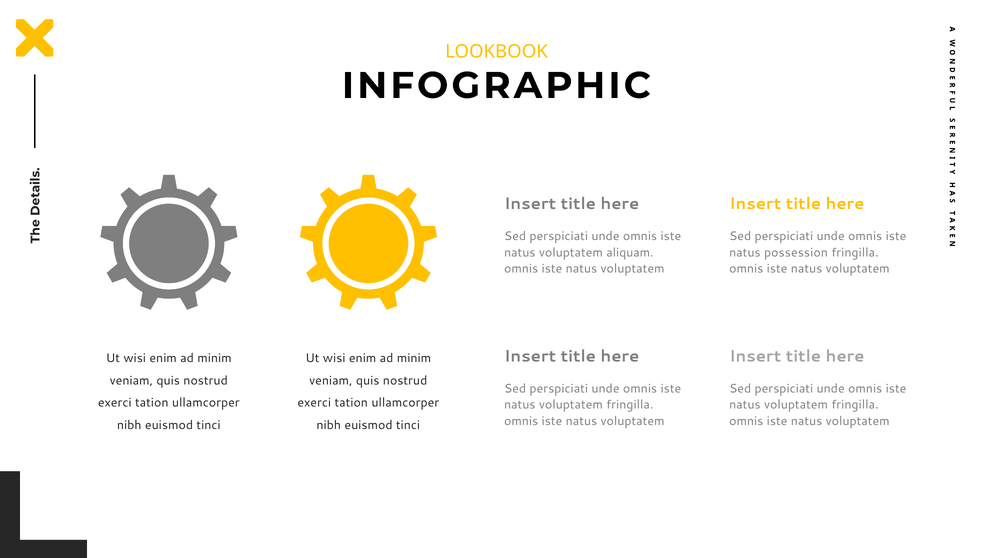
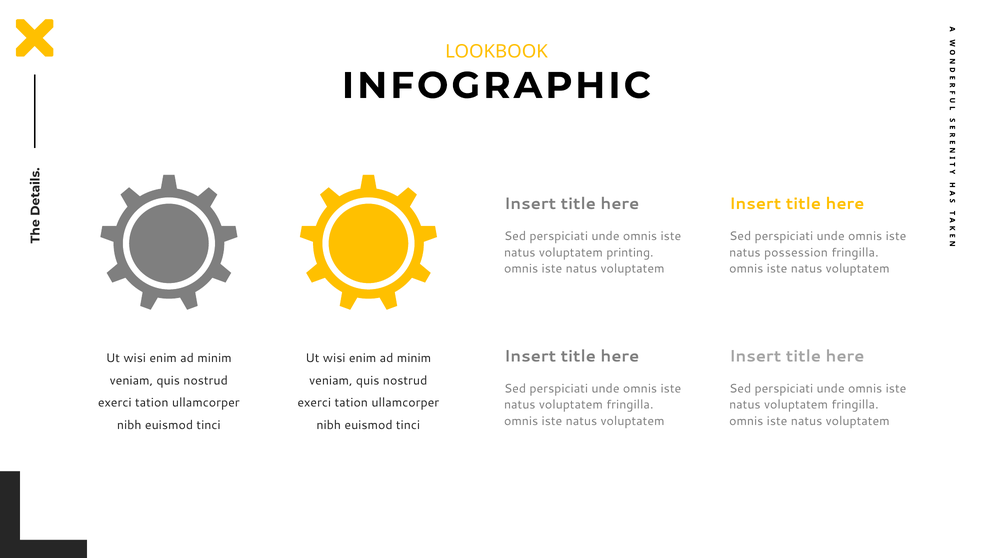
aliquam: aliquam -> printing (630, 253)
